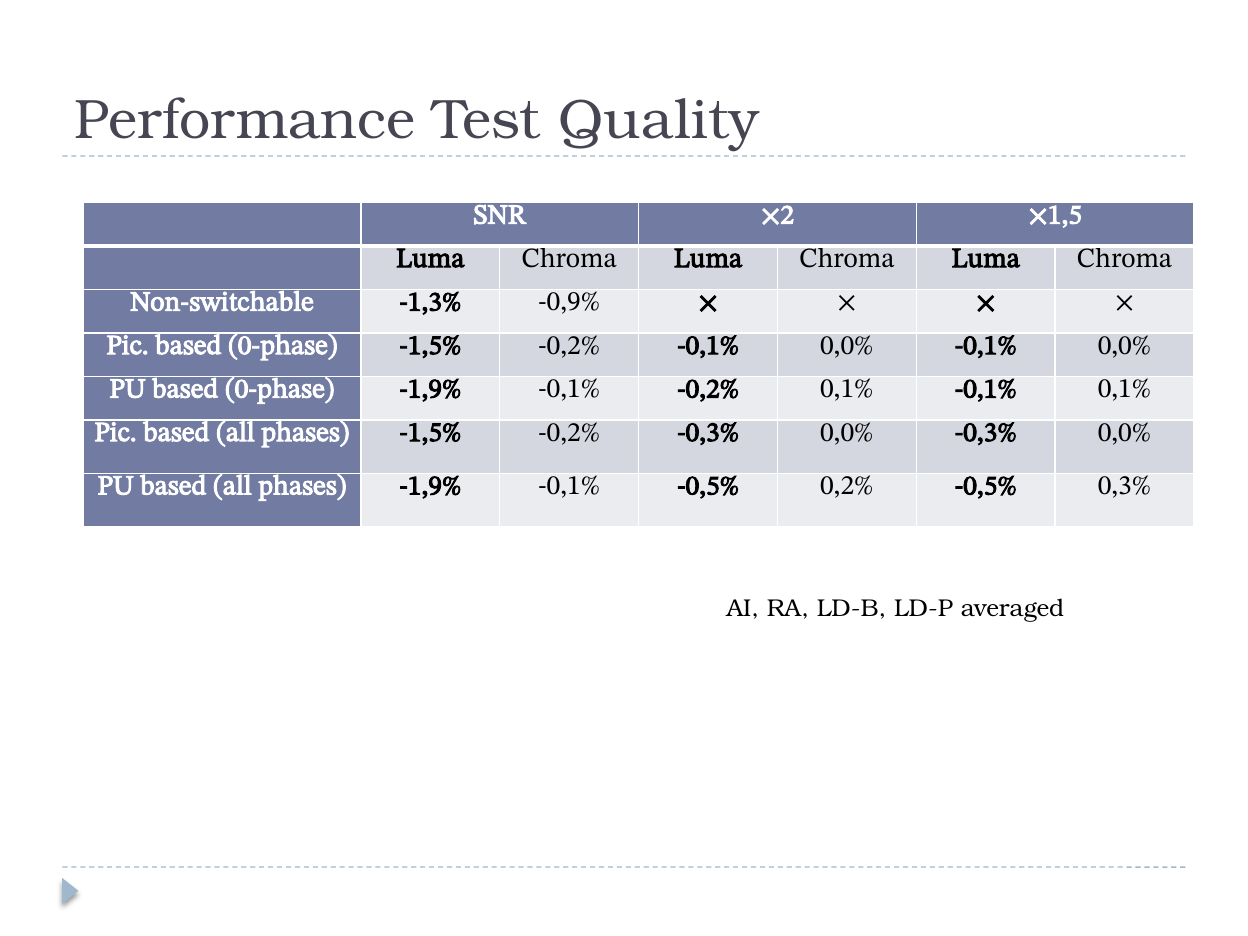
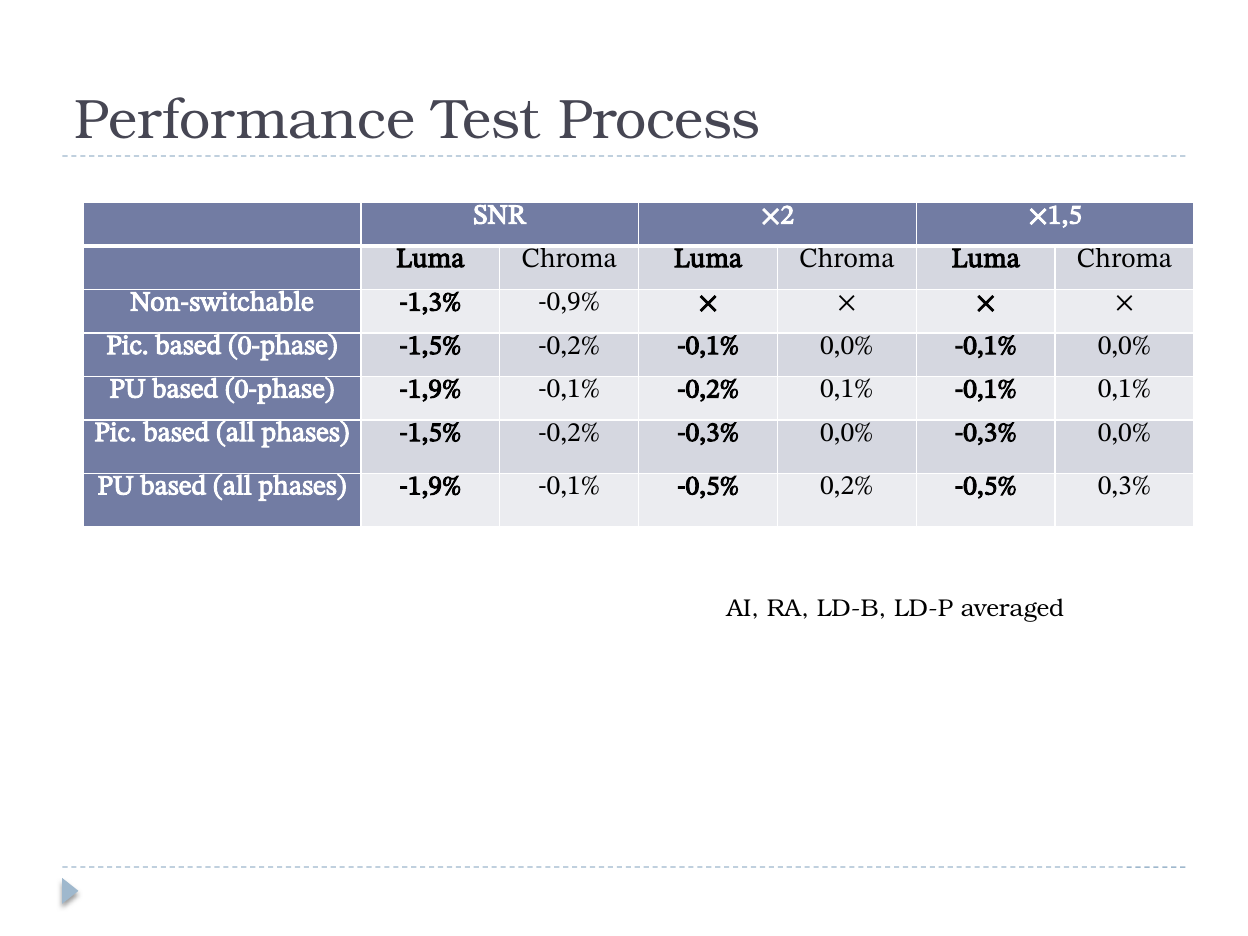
Quality: Quality -> Process (659, 120)
